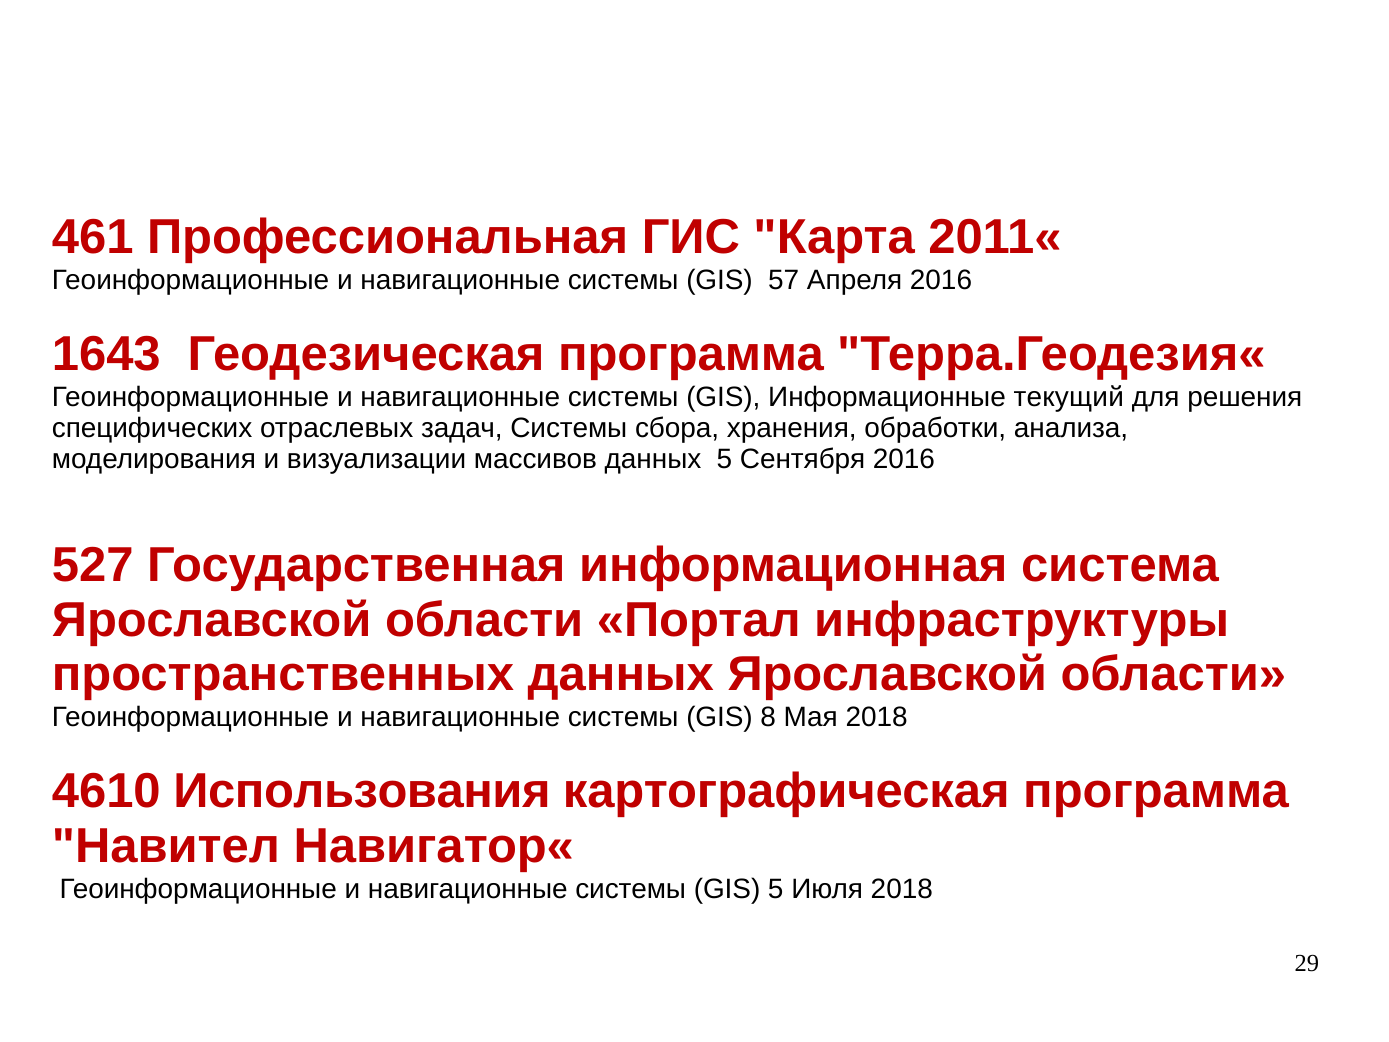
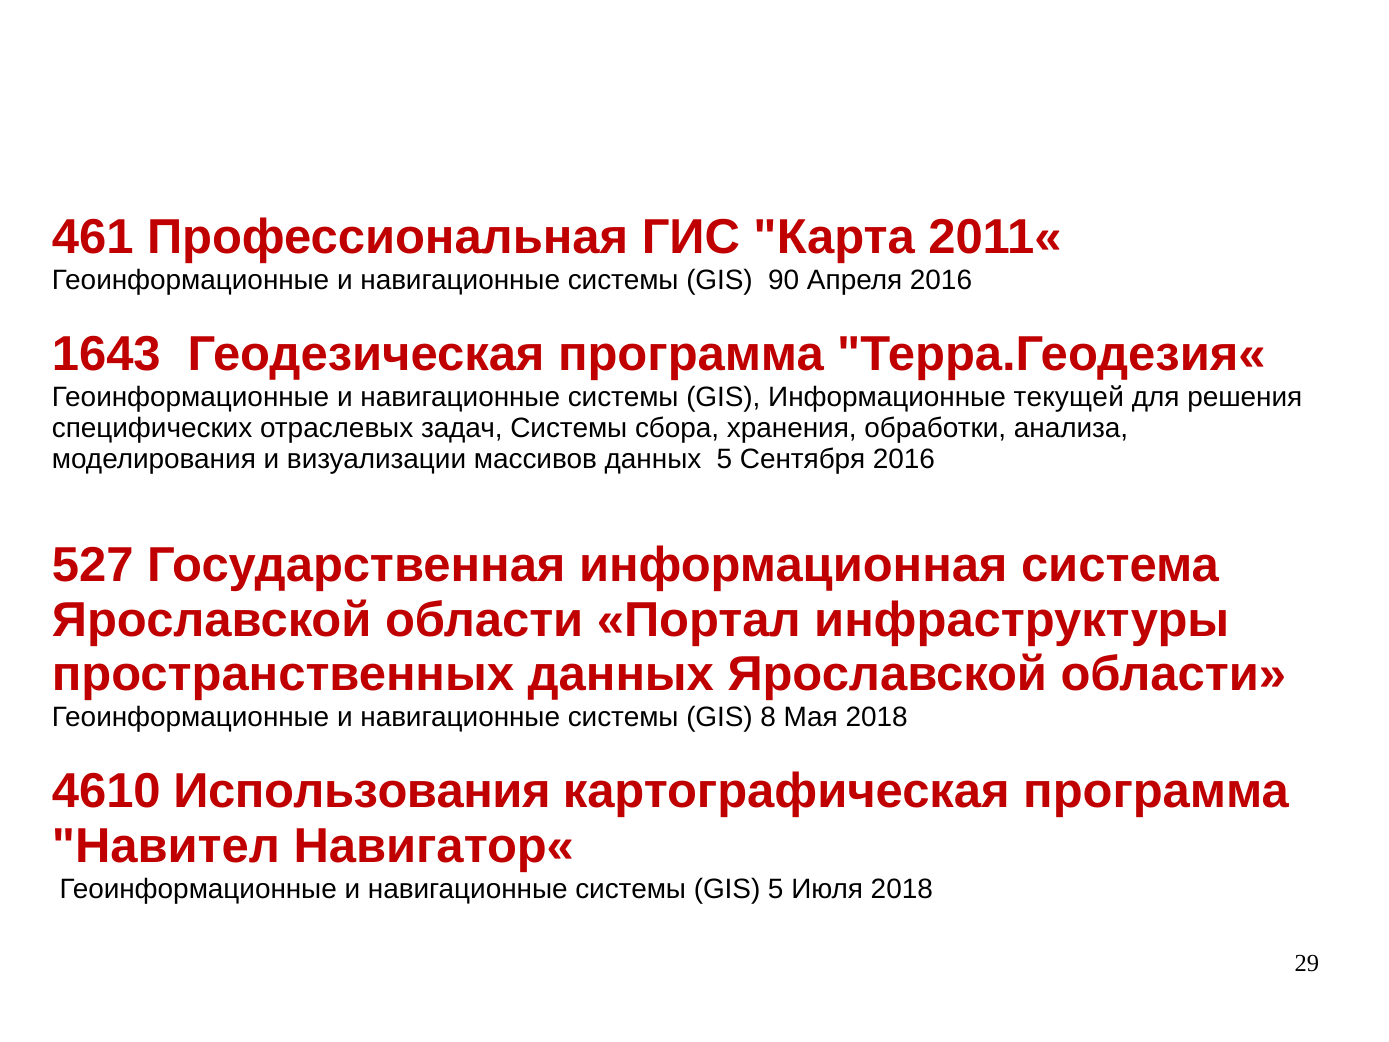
57: 57 -> 90 (784, 280)
текущий: текущий -> текущей (1069, 397)
